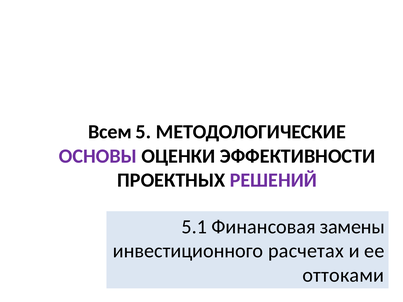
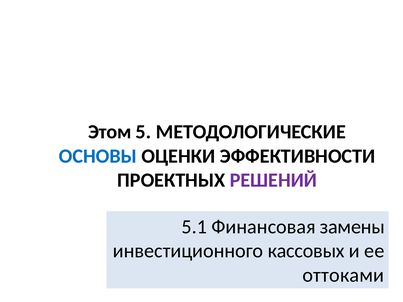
Всем: Всем -> Этом (110, 132)
ОСНОВЫ colour: purple -> blue (98, 156)
расчетах: расчетах -> кассовых (306, 251)
